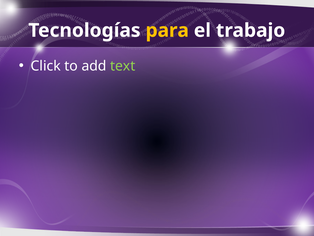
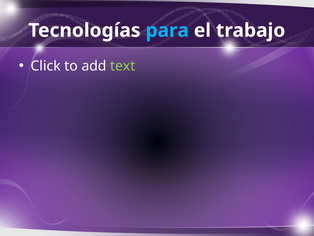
para colour: yellow -> light blue (167, 30)
